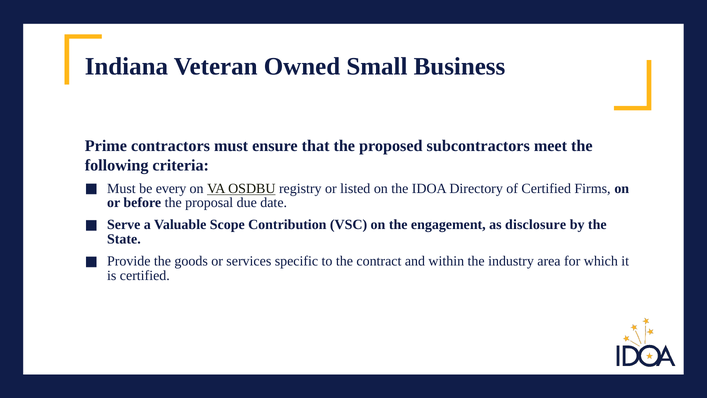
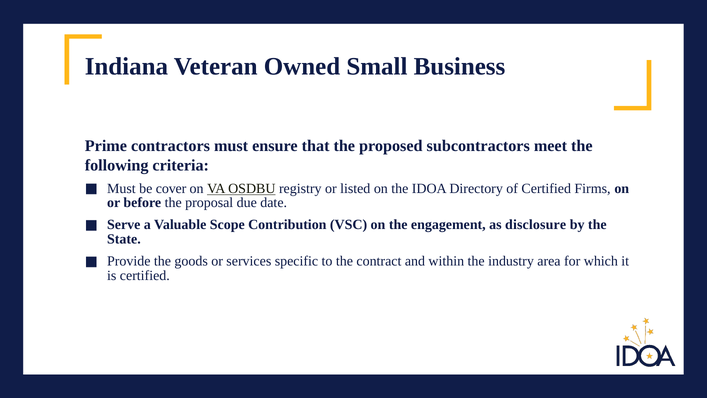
every: every -> cover (171, 188)
